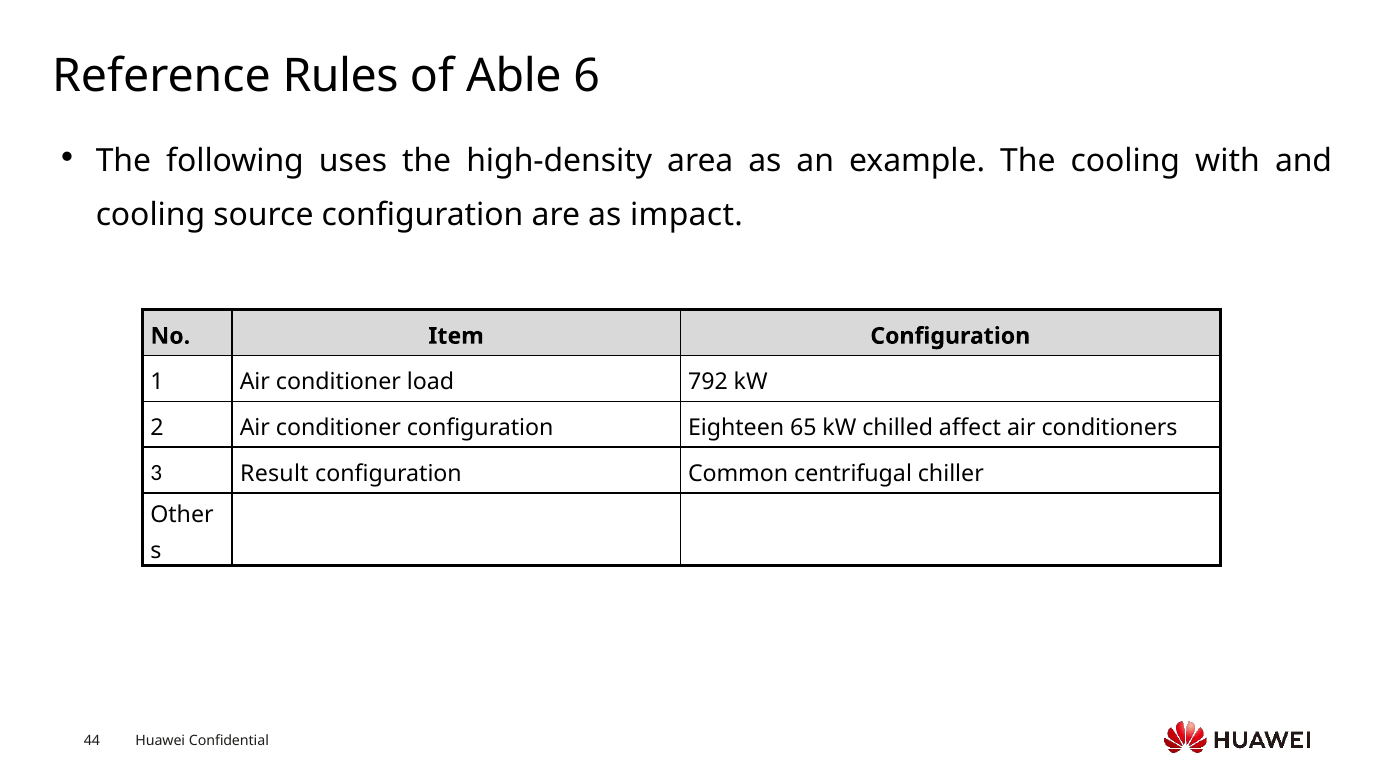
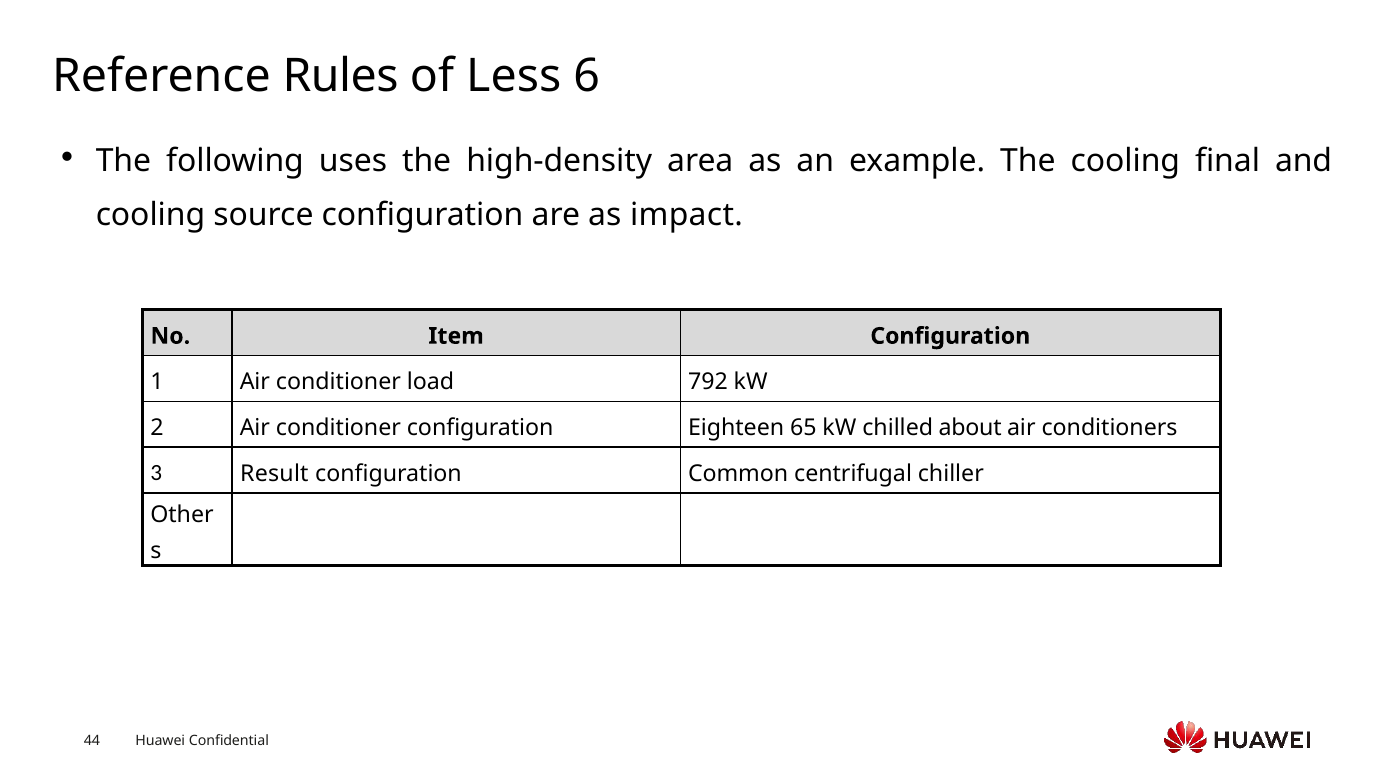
Able: Able -> Less (514, 76)
with: with -> final (1228, 162)
affect: affect -> about (970, 428)
